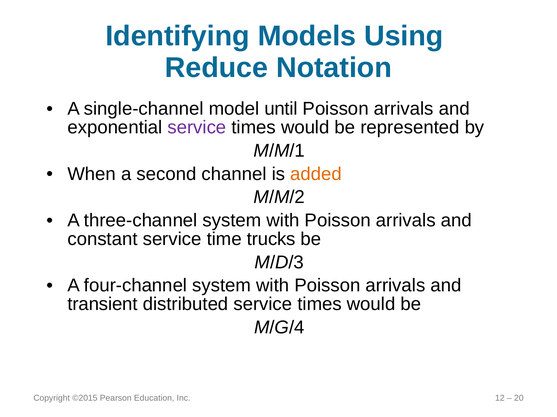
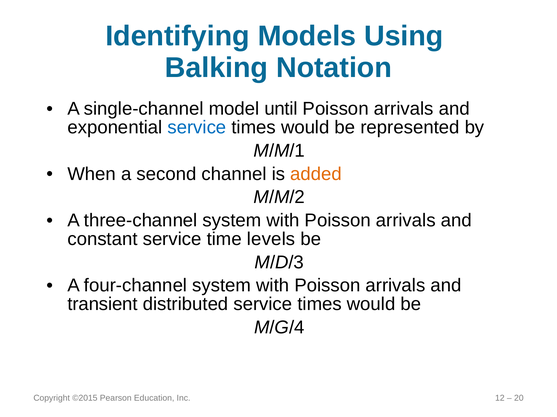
Reduce: Reduce -> Balking (217, 68)
service colour: purple -> blue (197, 128)
trucks: trucks -> levels (271, 239)
